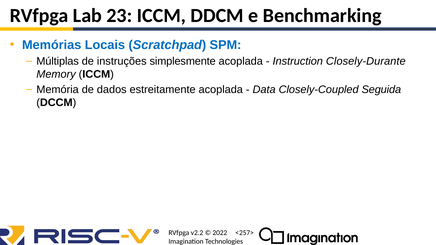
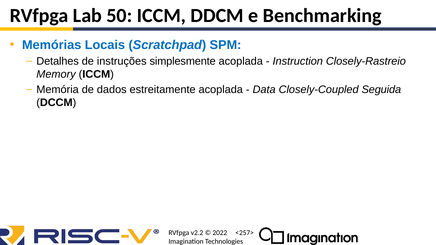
23: 23 -> 50 (119, 15)
Múltiplas: Múltiplas -> Detalhes (58, 61)
Closely-Durante: Closely-Durante -> Closely-Rastreio (366, 61)
